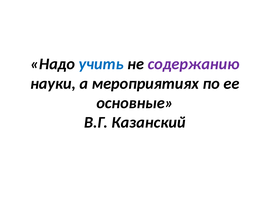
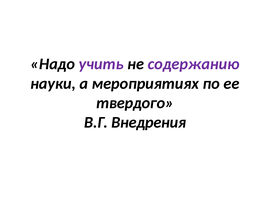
учить colour: blue -> purple (101, 64)
основные: основные -> твердого (135, 103)
Казанский: Казанский -> Внедрения (149, 122)
